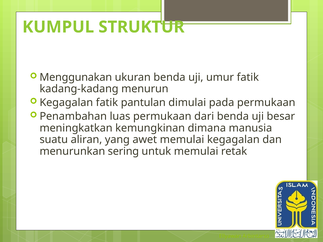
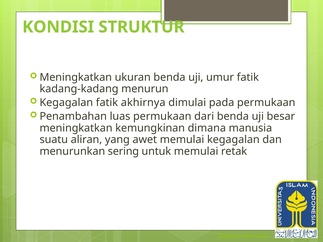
KUMPUL: KUMPUL -> KONDISI (58, 27)
Menggunakan: Menggunakan -> Meningkatkan (76, 77)
pantulan: pantulan -> akhirnya (143, 103)
